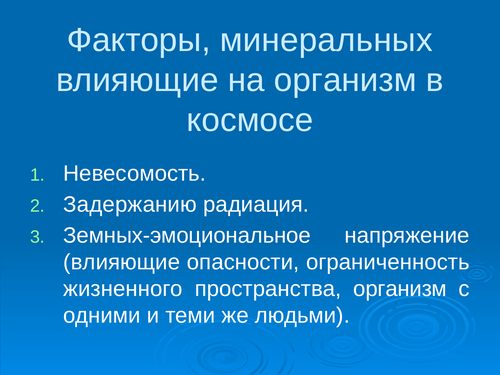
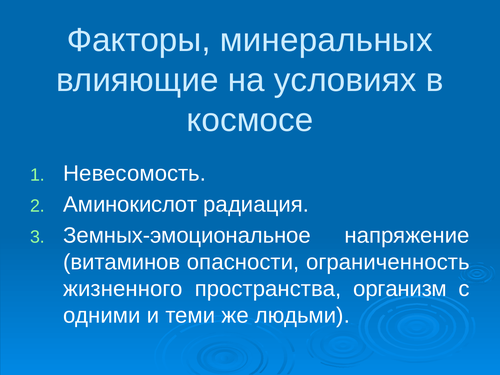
на организм: организм -> условиях (345, 80)
Задержанию: Задержанию -> Аминокислот (130, 204)
влияющие: влияющие -> витаминов (122, 262)
